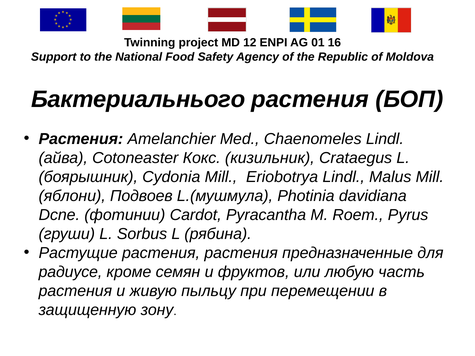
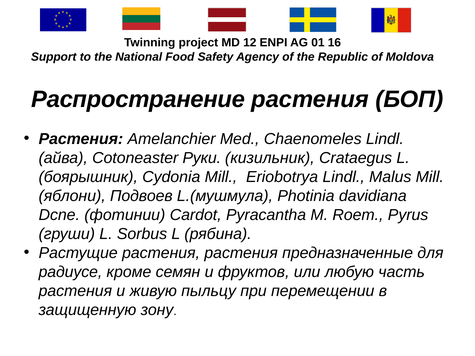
Бактериальнього: Бактериальнього -> Распространение (138, 99)
Кокс: Кокс -> Руки (202, 158)
